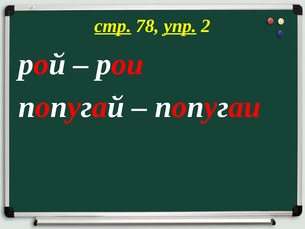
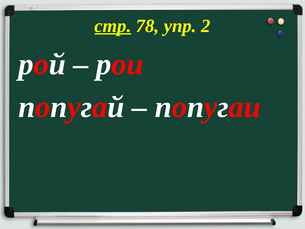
упр underline: present -> none (180, 26)
